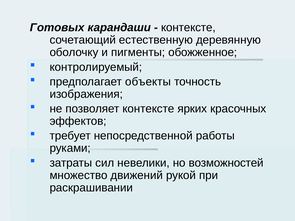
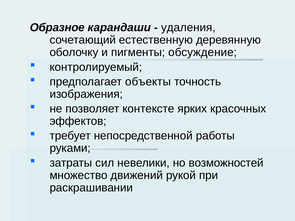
Готовых: Готовых -> Образное (57, 28)
контексте: контексте -> удаления (188, 28)
обожженное: обожженное -> обсуждение (203, 52)
